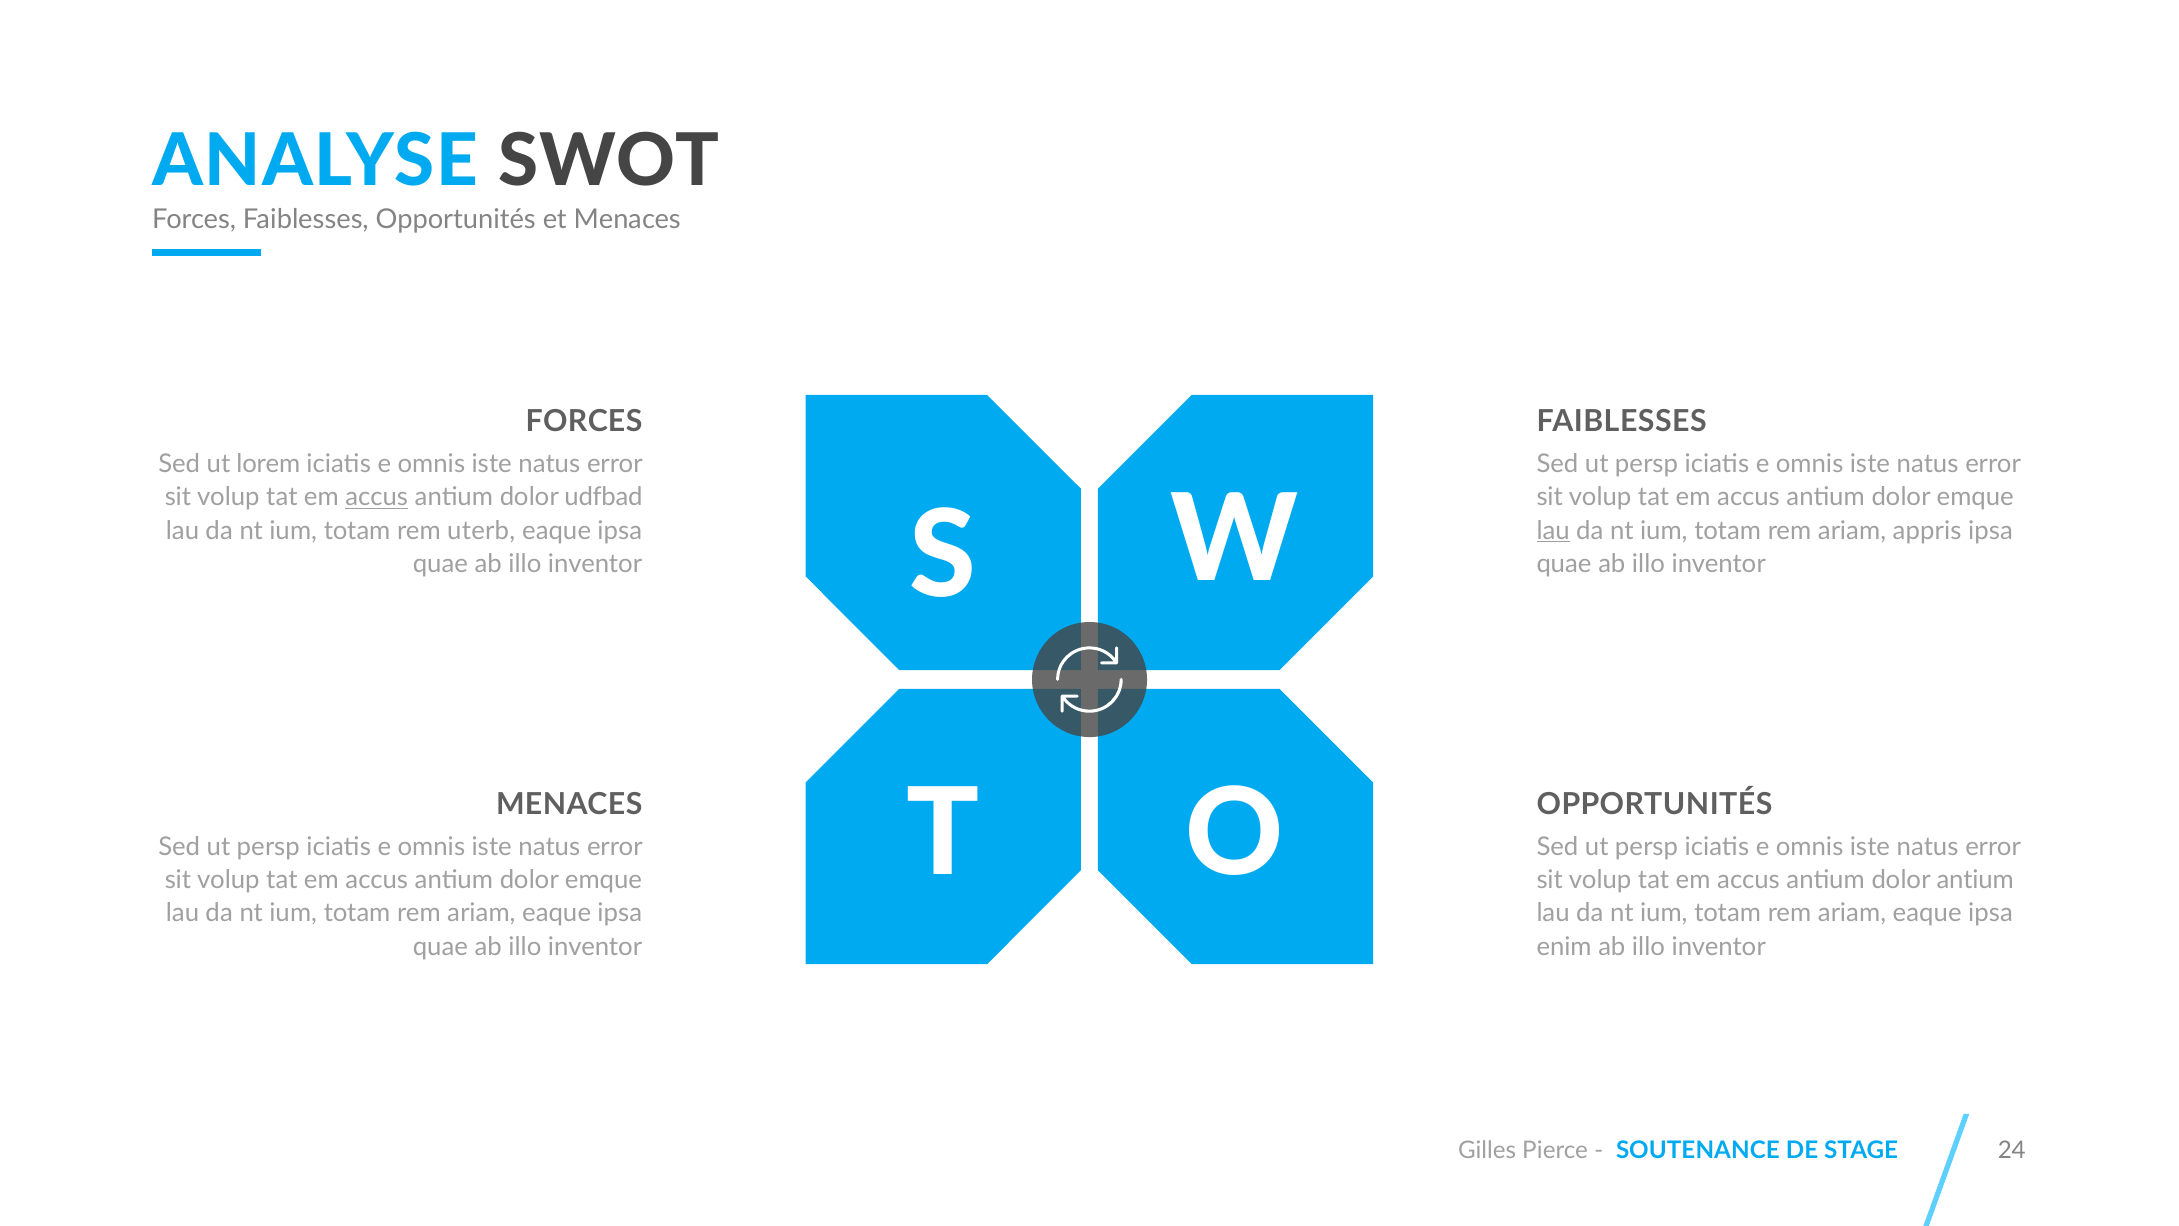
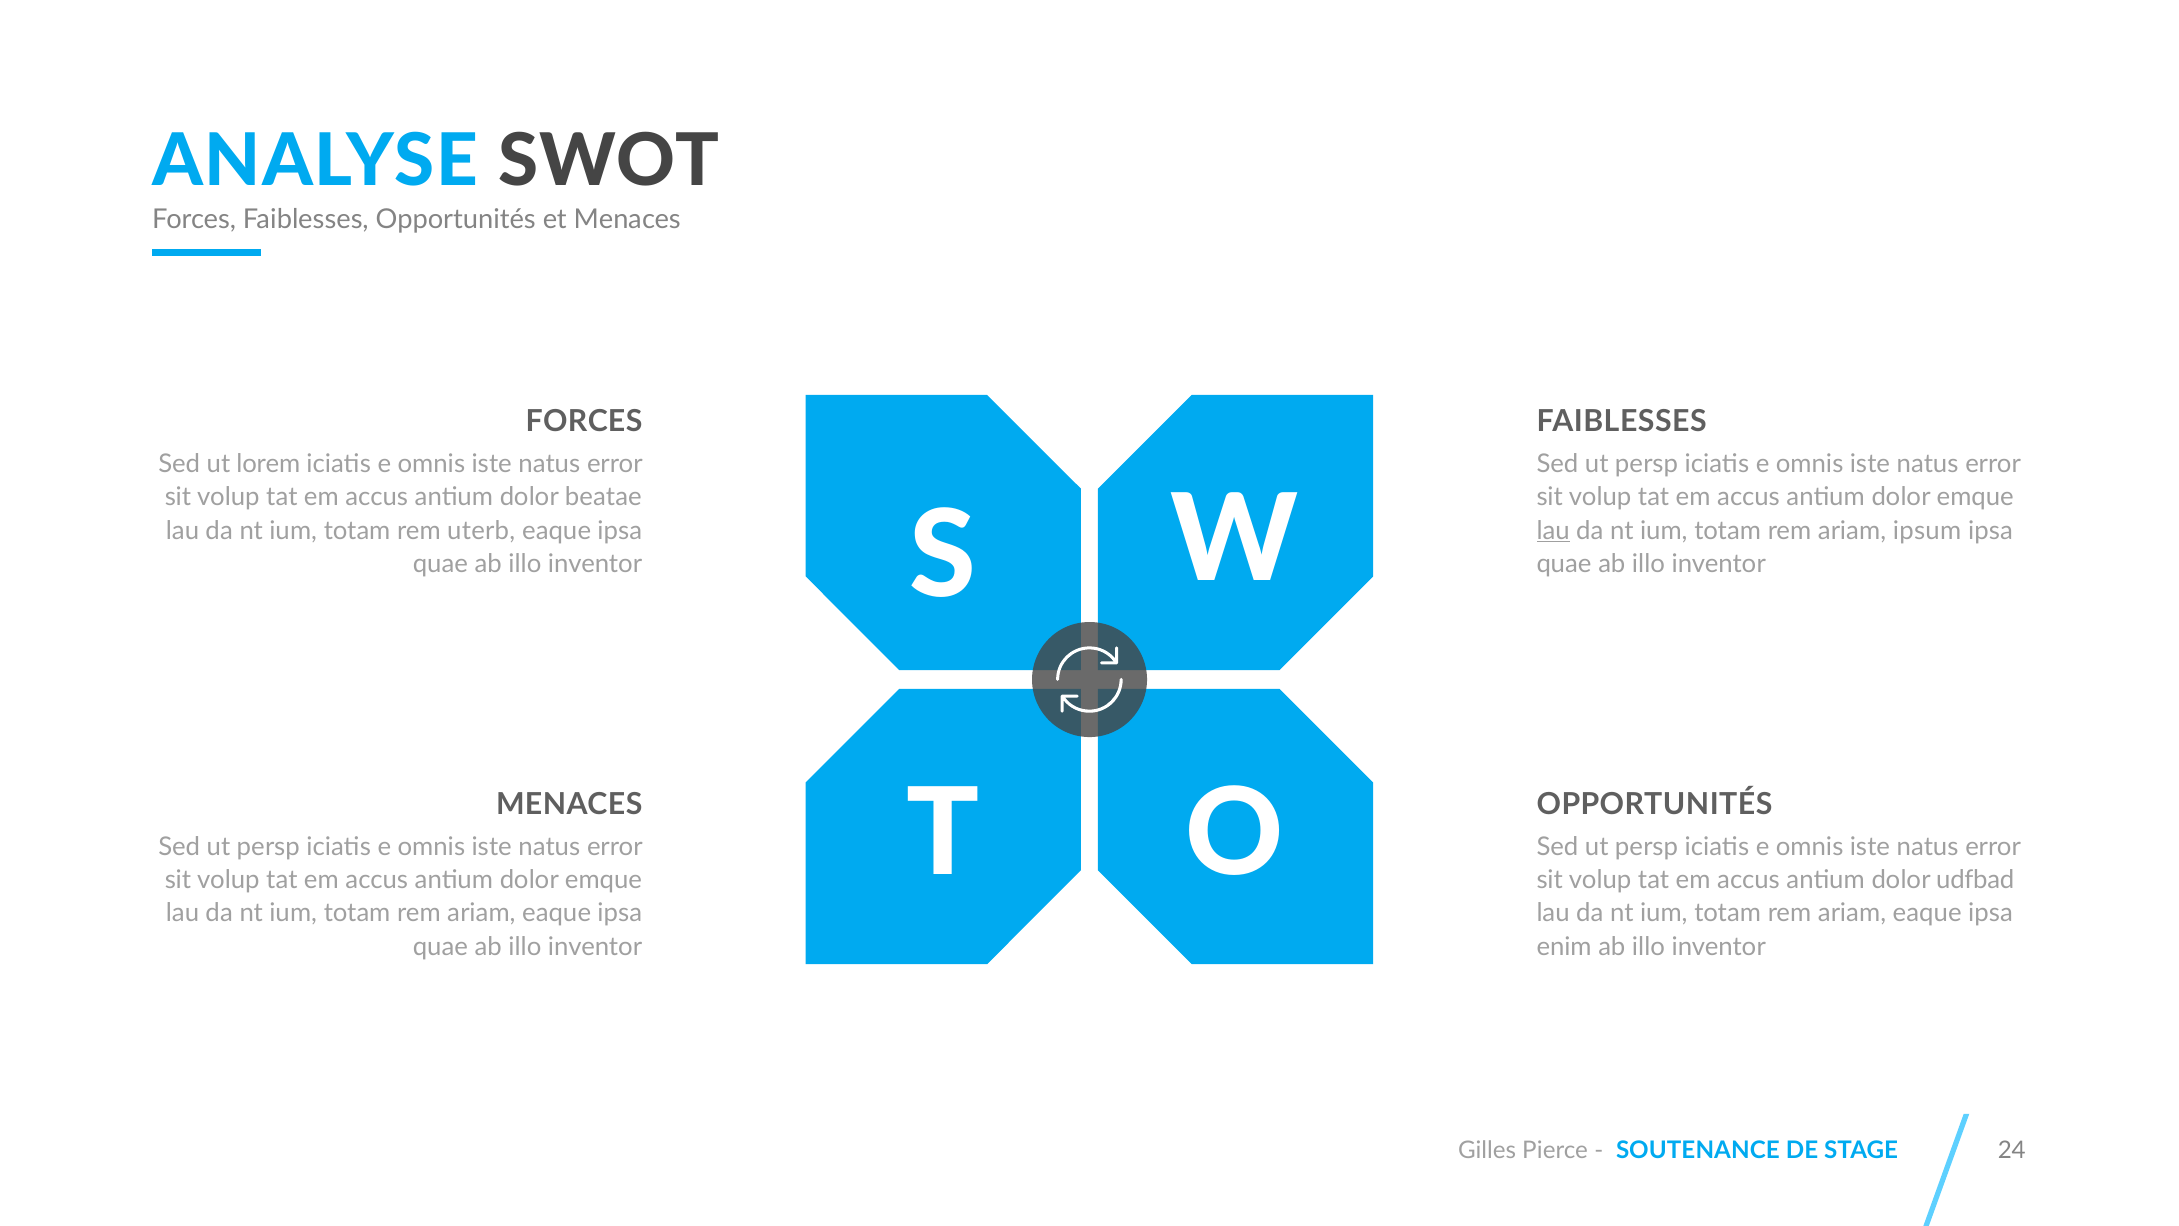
accus underline: present -> none (377, 497)
udfbad: udfbad -> beatae (603, 497)
appris: appris -> ipsum (1927, 531)
dolor antium: antium -> udfbad (1975, 880)
